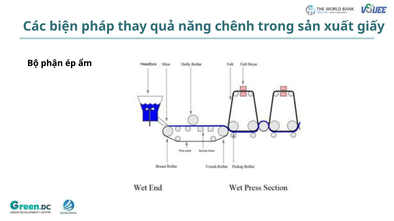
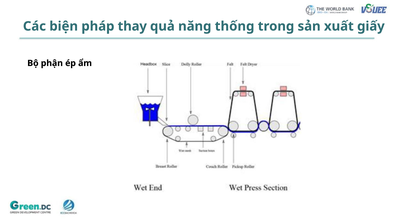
chênh: chênh -> thống (235, 26)
